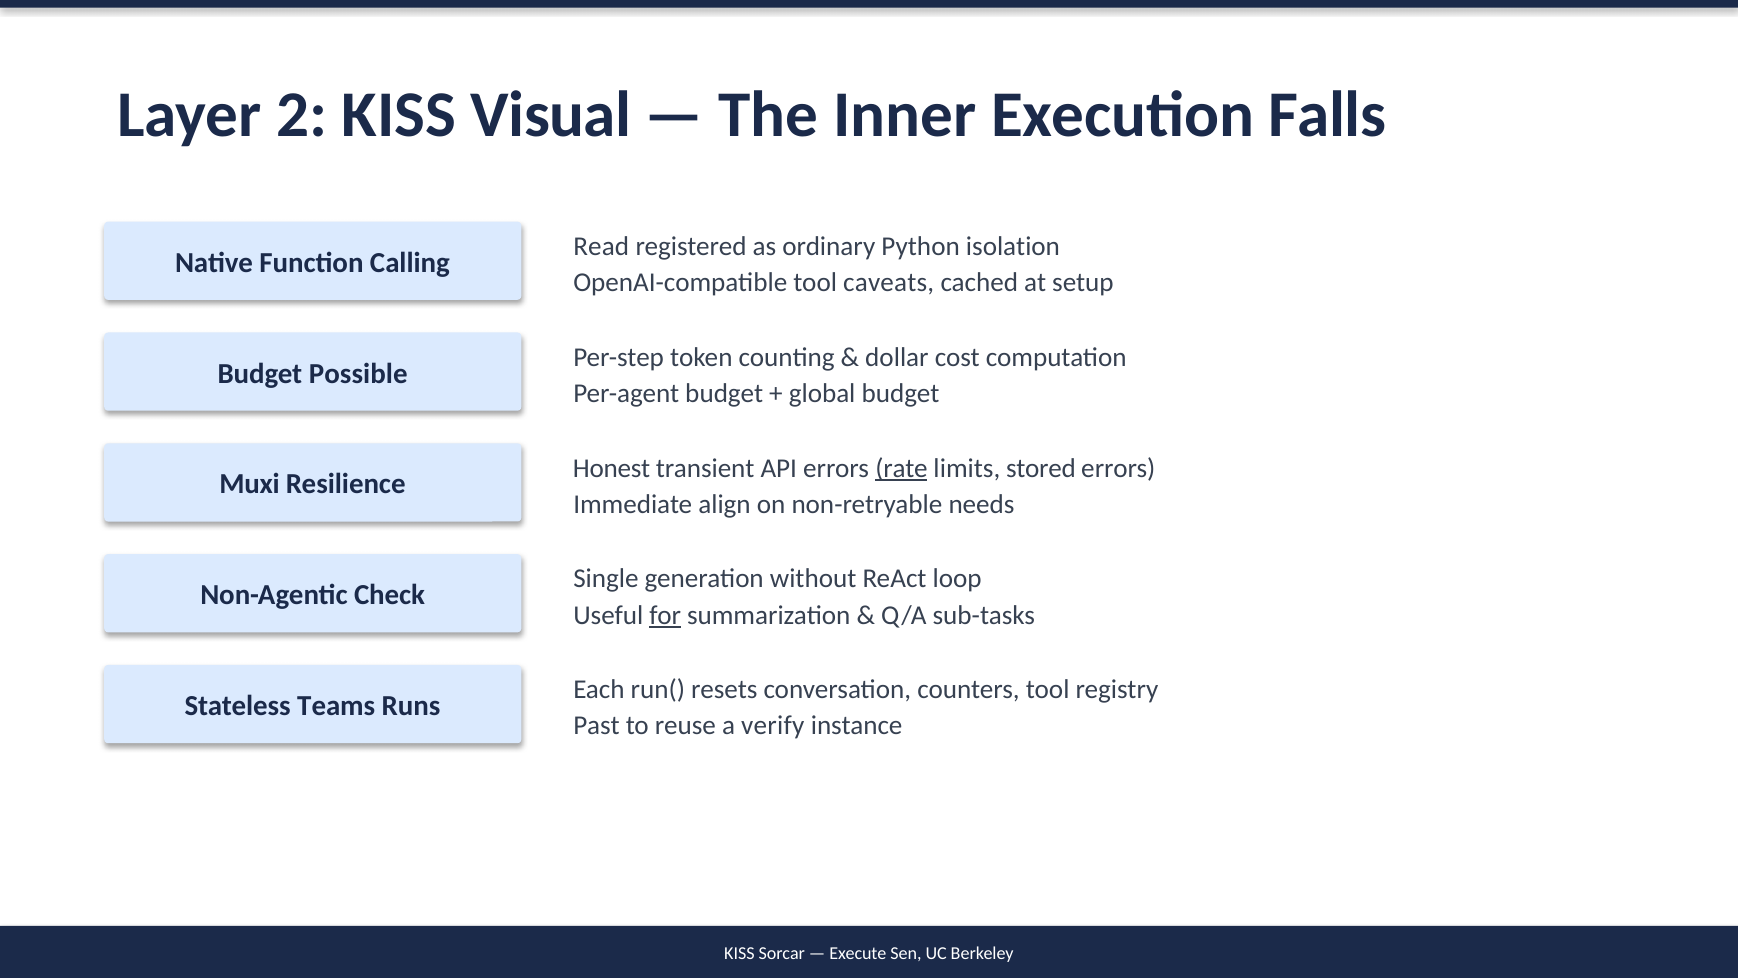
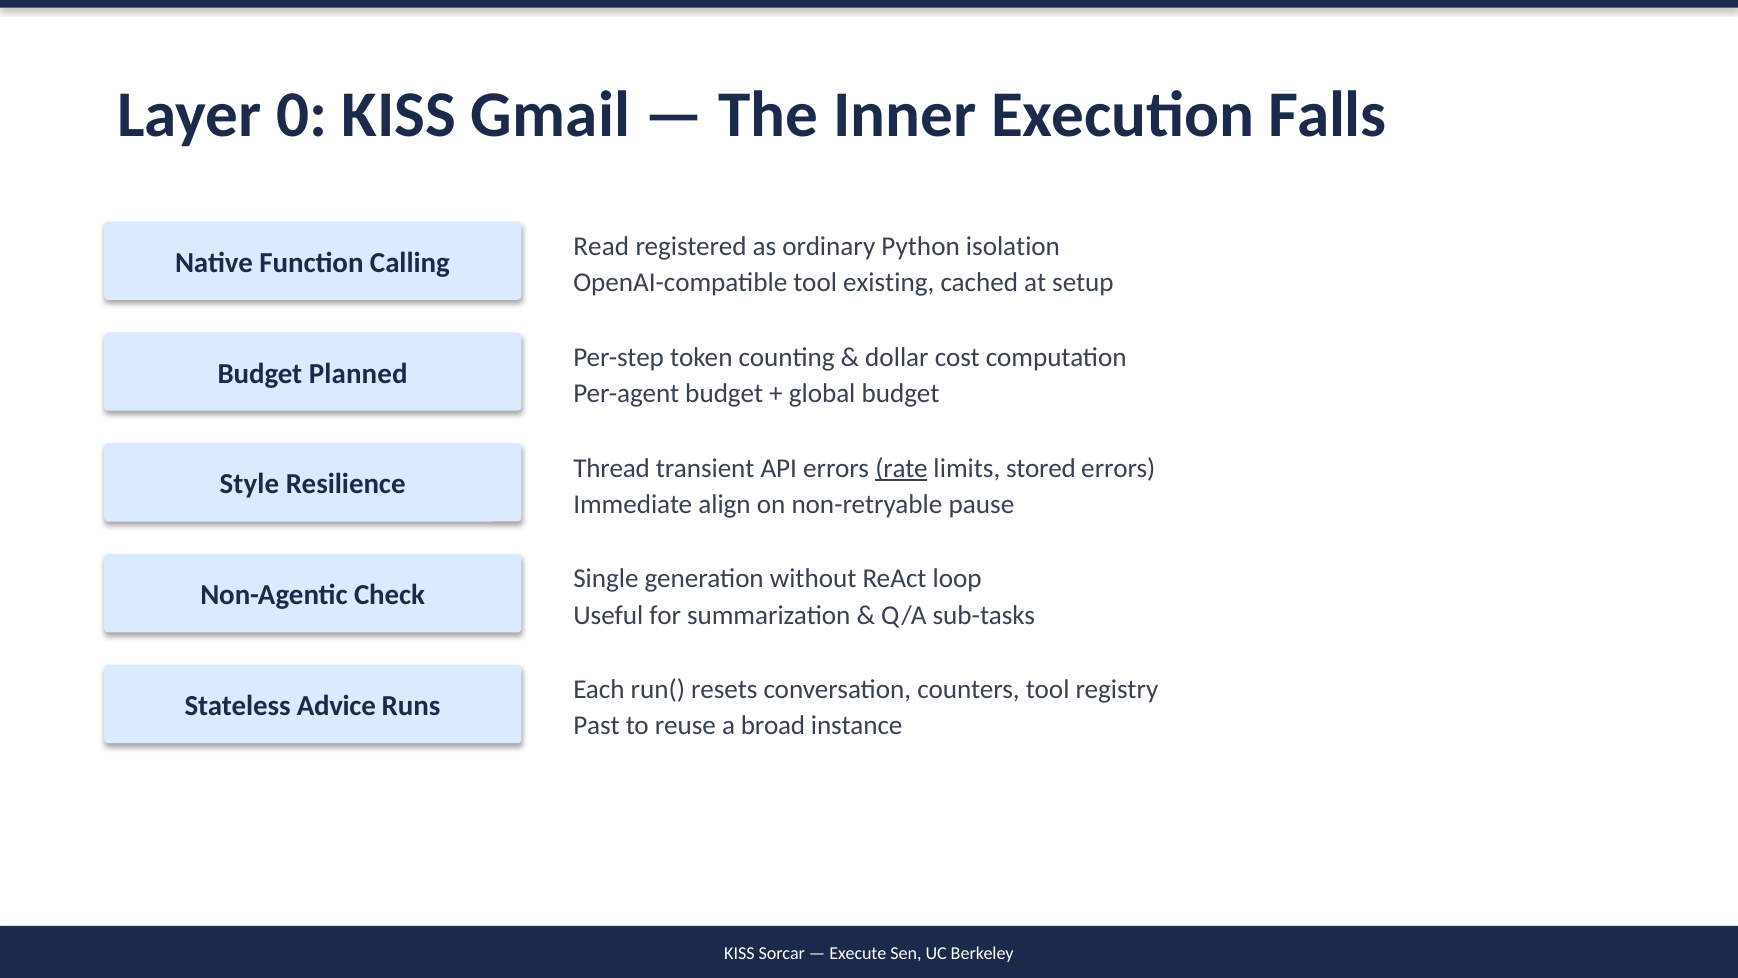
2: 2 -> 0 (302, 115)
Visual: Visual -> Gmail (551, 115)
caveats: caveats -> existing (889, 283)
Possible: Possible -> Planned (358, 373)
Honest: Honest -> Thread (612, 468)
Muxi: Muxi -> Style (249, 484)
needs: needs -> pause (981, 504)
for underline: present -> none (665, 615)
Teams: Teams -> Advice (336, 706)
verify: verify -> broad (773, 726)
